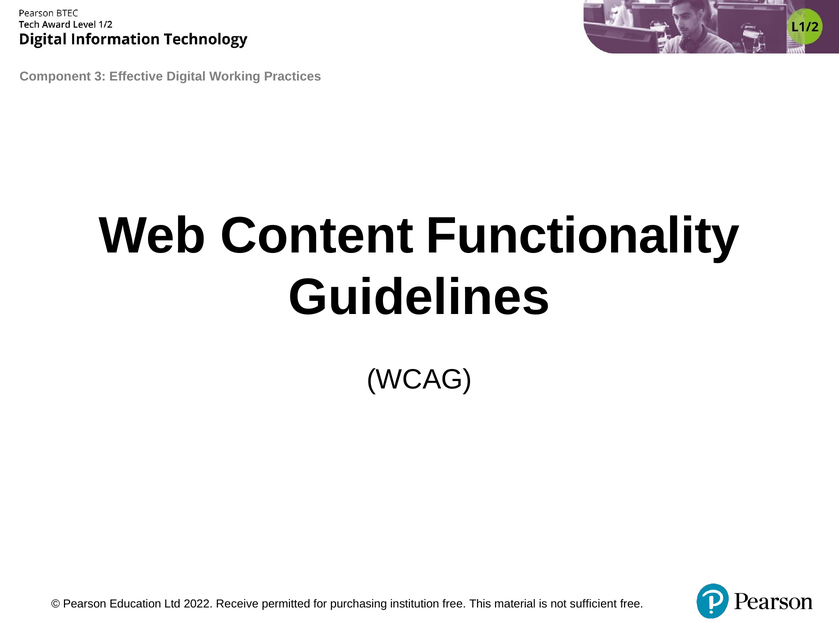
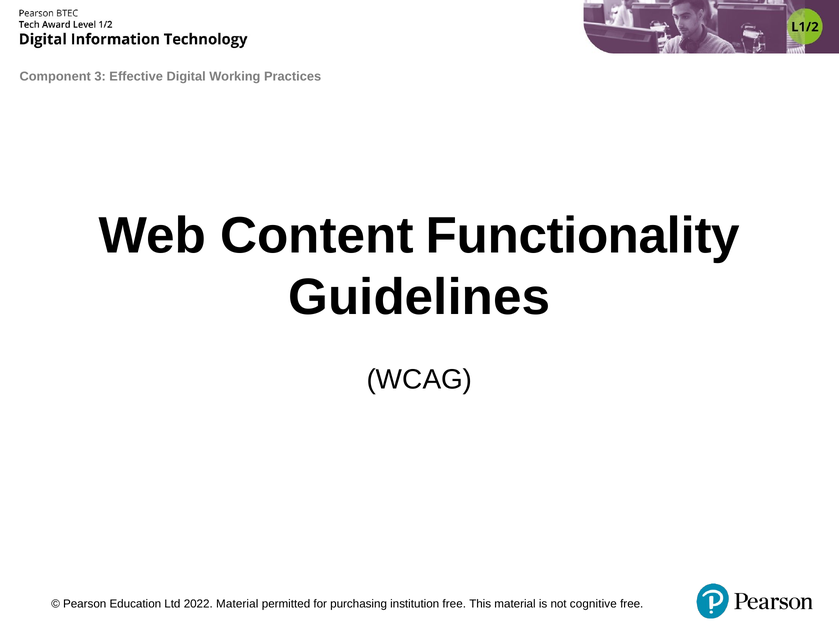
2022 Receive: Receive -> Material (237, 604)
sufficient: sufficient -> cognitive (593, 604)
